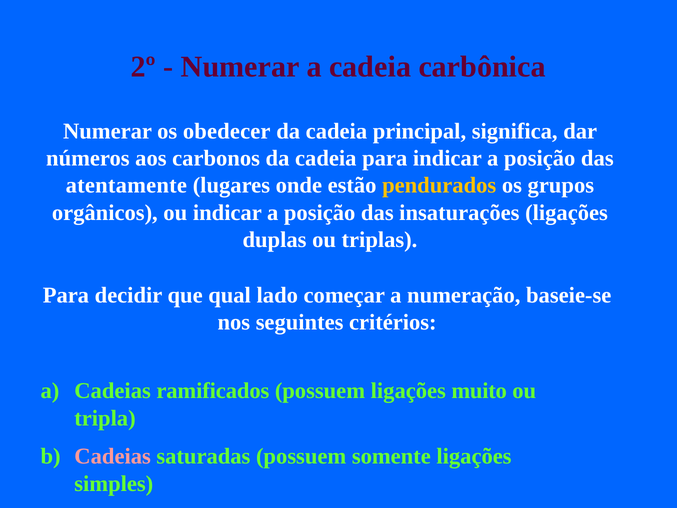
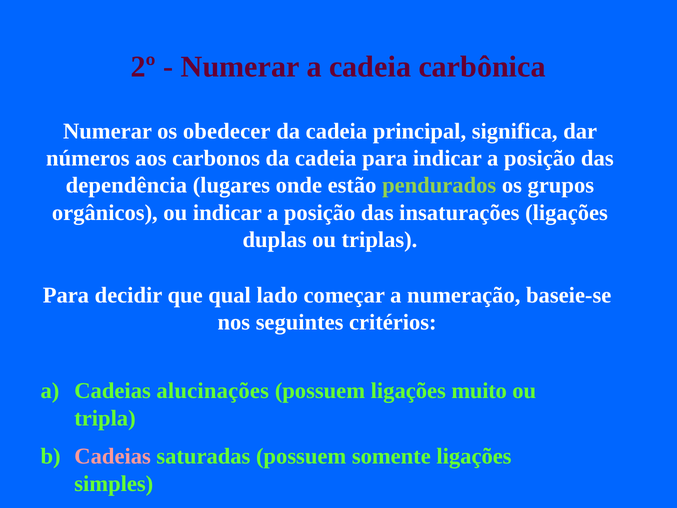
atentamente: atentamente -> dependência (126, 185)
pendurados colour: yellow -> light green (439, 185)
ramificados: ramificados -> alucinações (213, 391)
